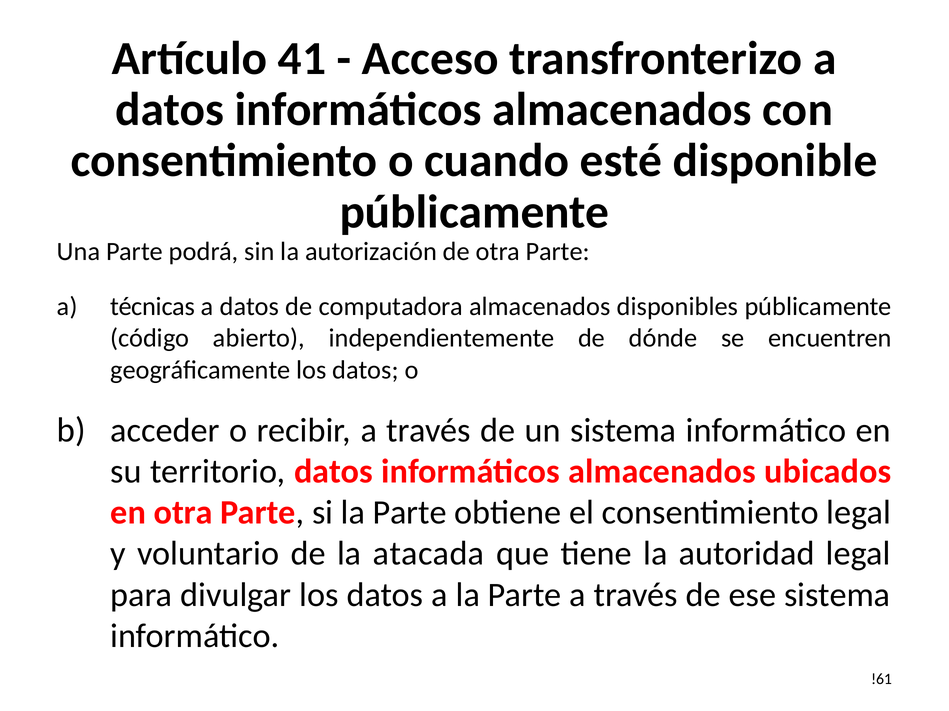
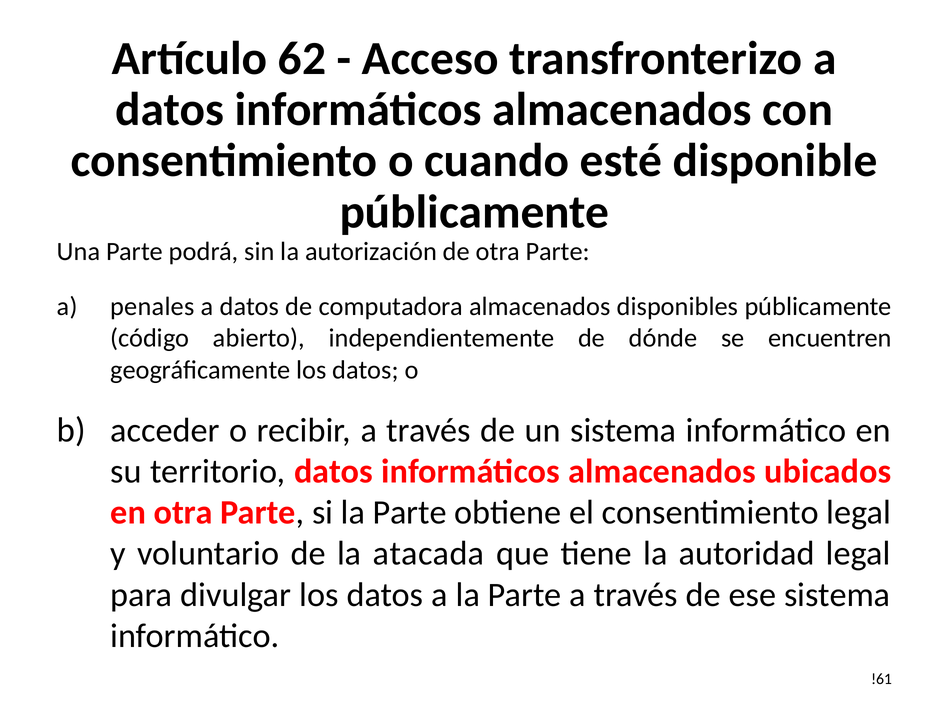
41: 41 -> 62 (302, 59)
técnicas: técnicas -> penales (152, 307)
